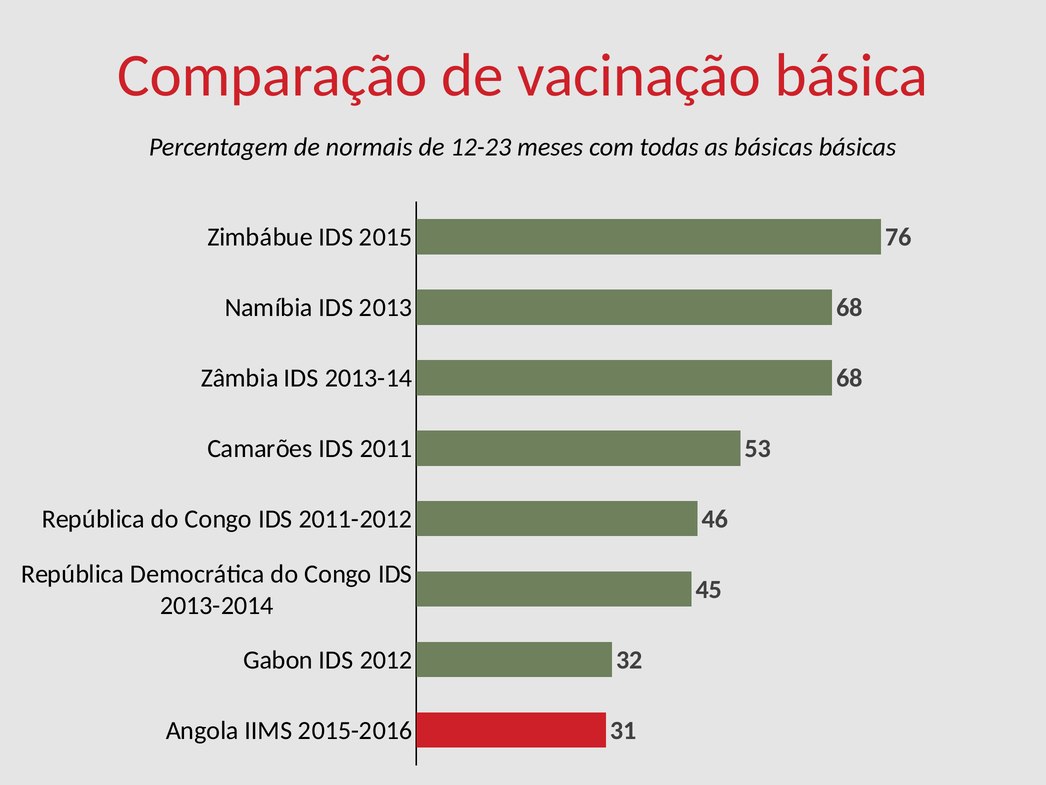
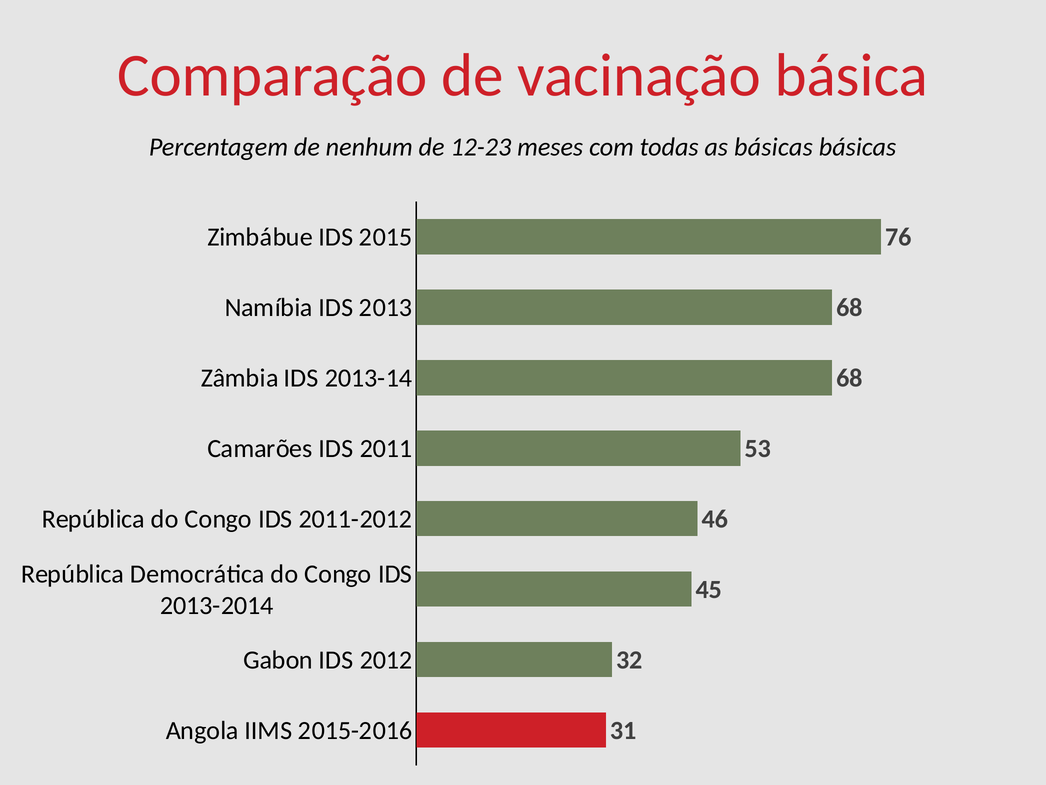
normais: normais -> nenhum (369, 147)
